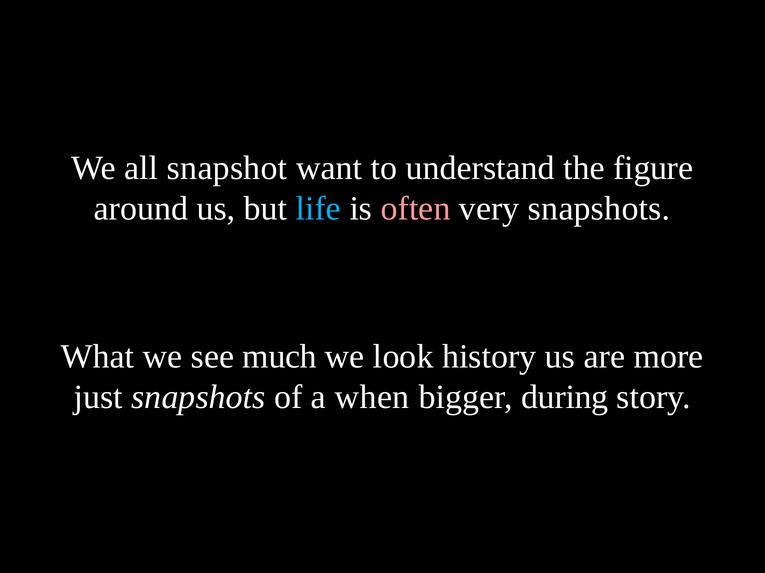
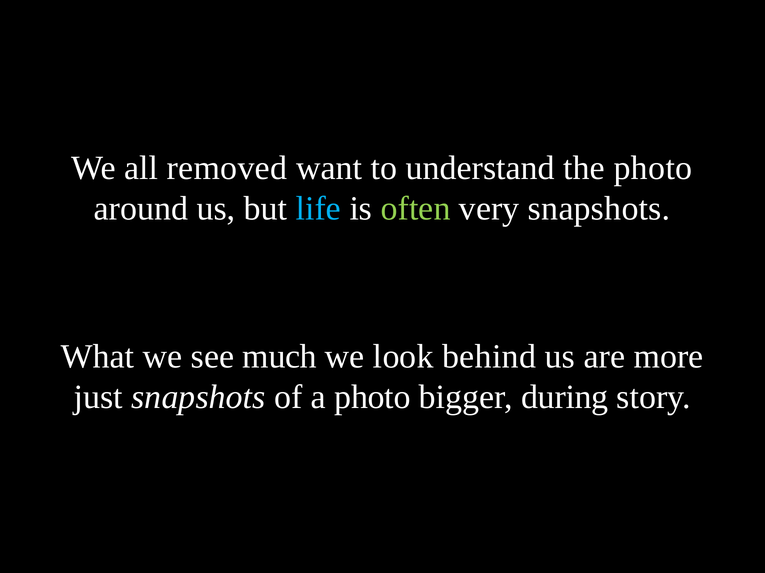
snapshot: snapshot -> removed (227, 168)
the figure: figure -> photo (653, 168)
often colour: pink -> light green (416, 209)
history: history -> behind (489, 357)
a when: when -> photo (372, 398)
